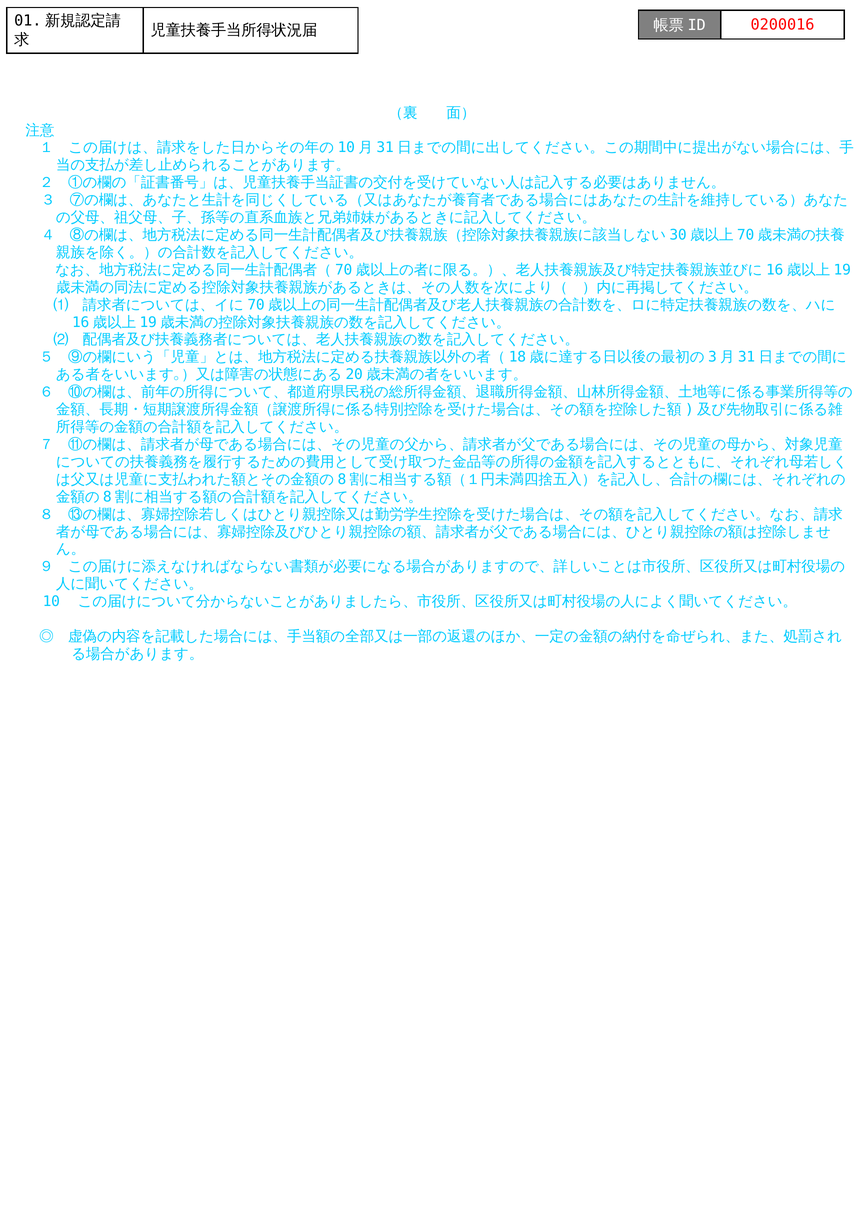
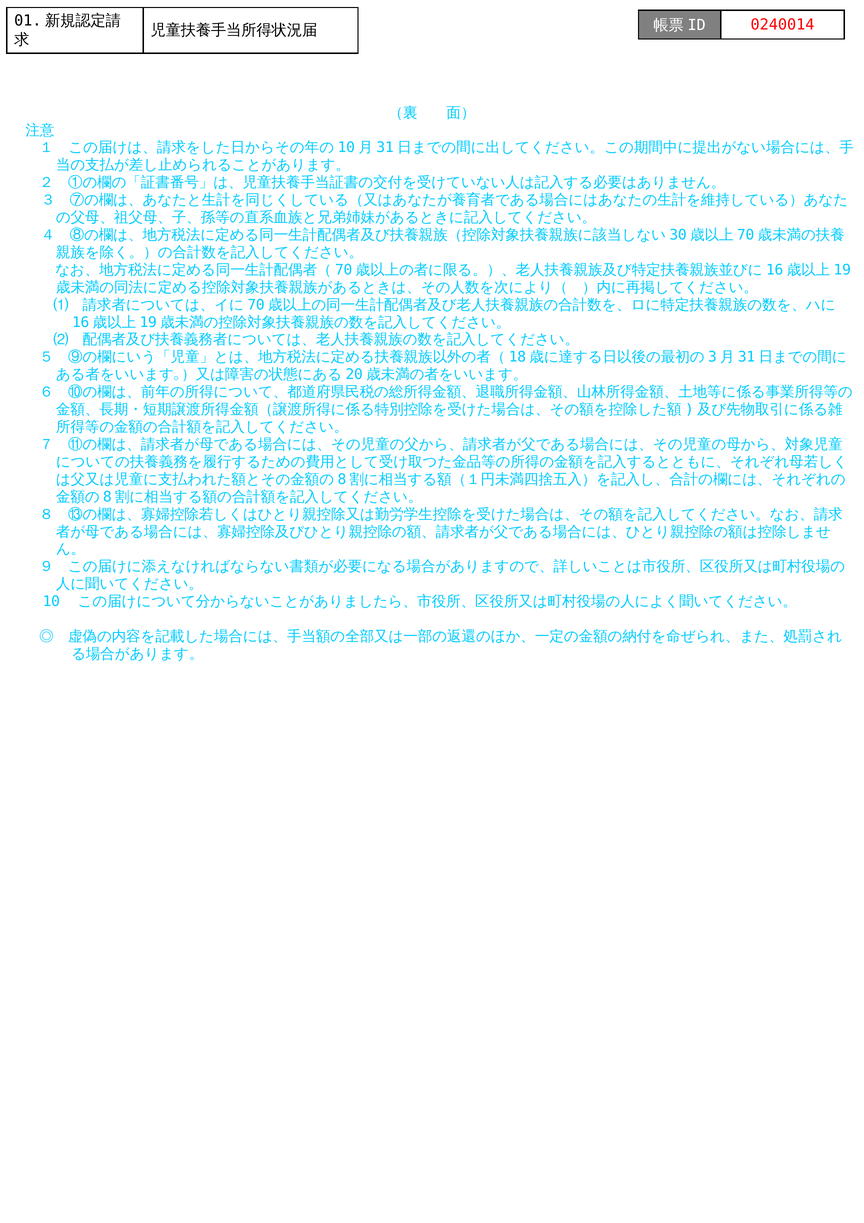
0200016: 0200016 -> 0240014 (783, 25)
